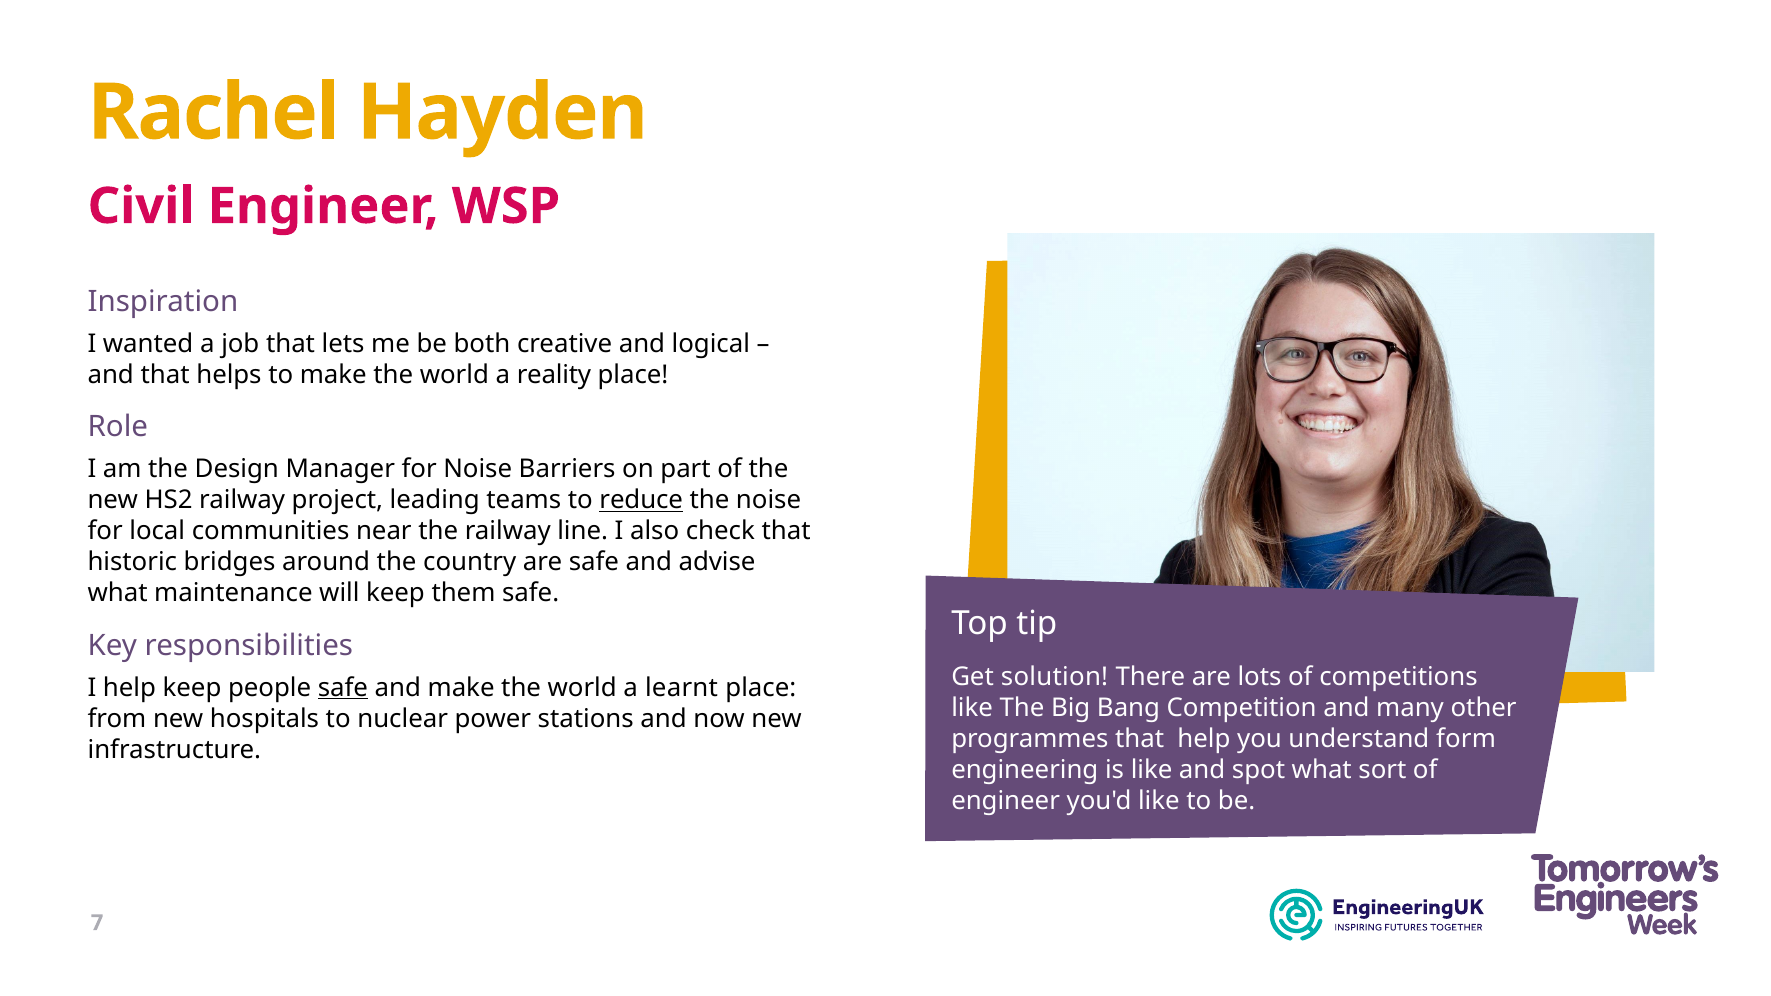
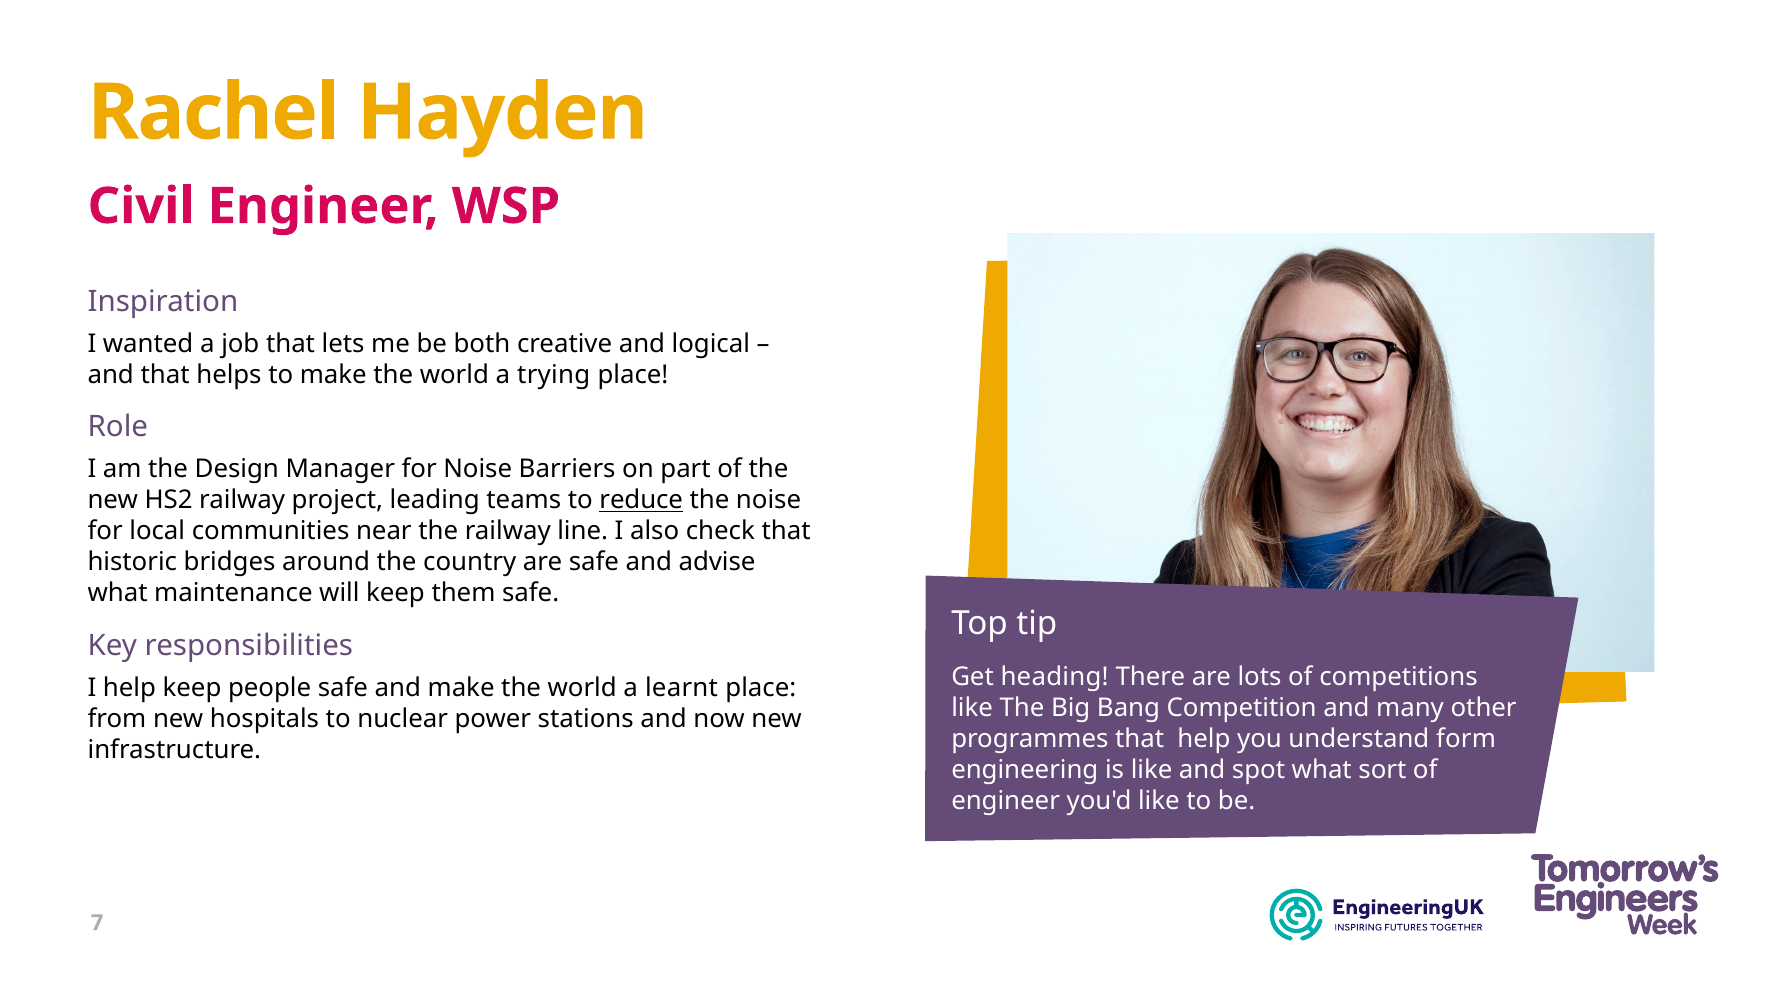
reality: reality -> trying (554, 375)
solution: solution -> heading (1055, 677)
safe underline: present -> none (343, 688)
